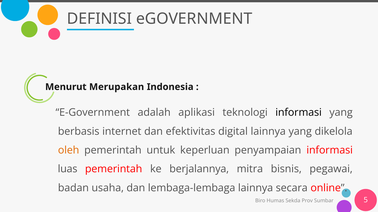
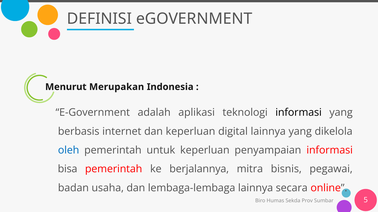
dan efektivitas: efektivitas -> keperluan (191, 132)
oleh colour: orange -> blue (69, 151)
luas: luas -> bisa (68, 169)
